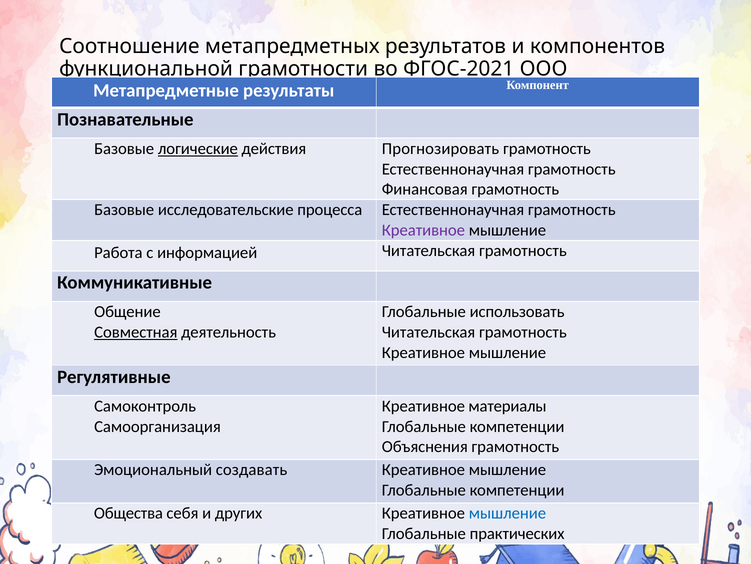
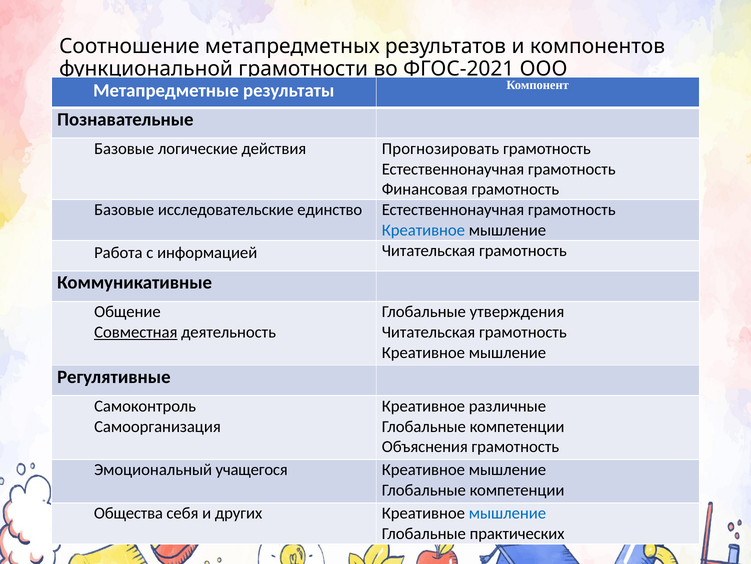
логические underline: present -> none (198, 148)
процесса: процесса -> единство (330, 210)
Креативное colour: purple -> blue (423, 230)
использовать: использовать -> утверждения (517, 311)
материалы: материалы -> различные (507, 406)
создавать: создавать -> учащегося (252, 469)
